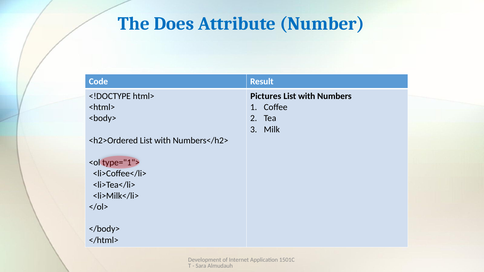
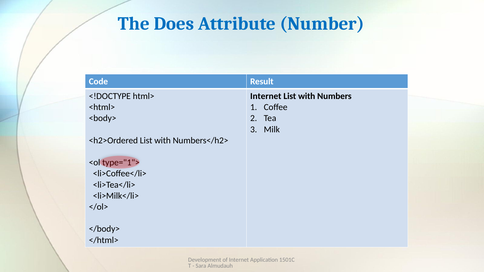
Pictures: Pictures -> Internet (266, 96)
